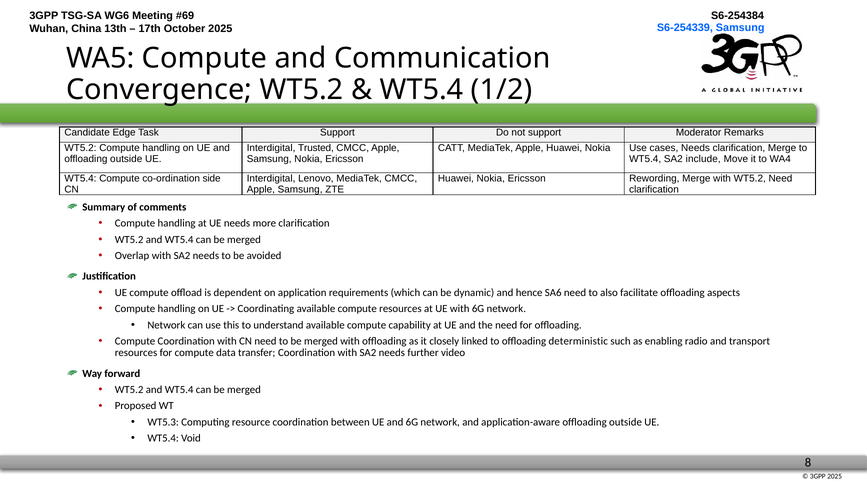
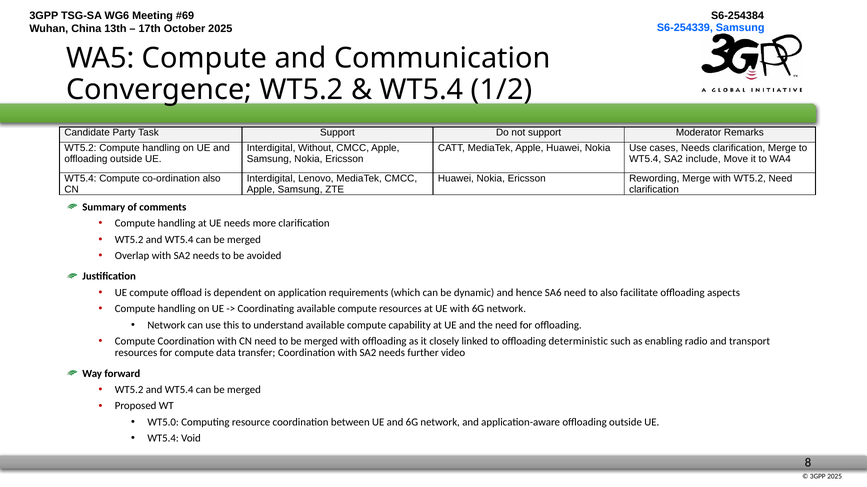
Edge: Edge -> Party (124, 133)
Trusted: Trusted -> Without (316, 148)
co-ordination side: side -> also (212, 179)
WT5.3: WT5.3 -> WT5.0 (163, 423)
